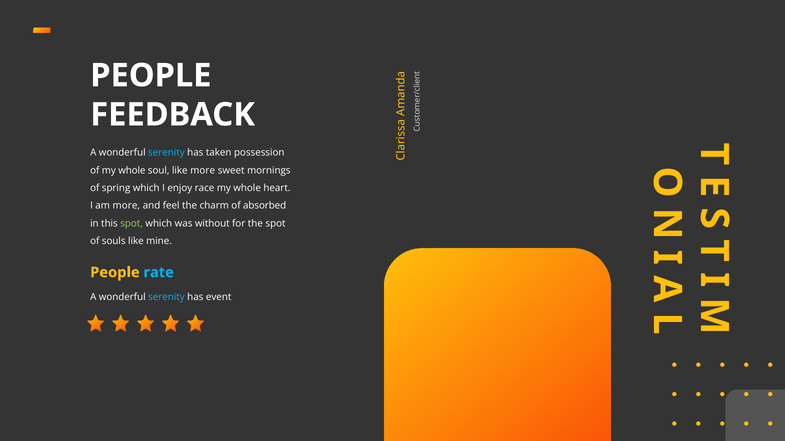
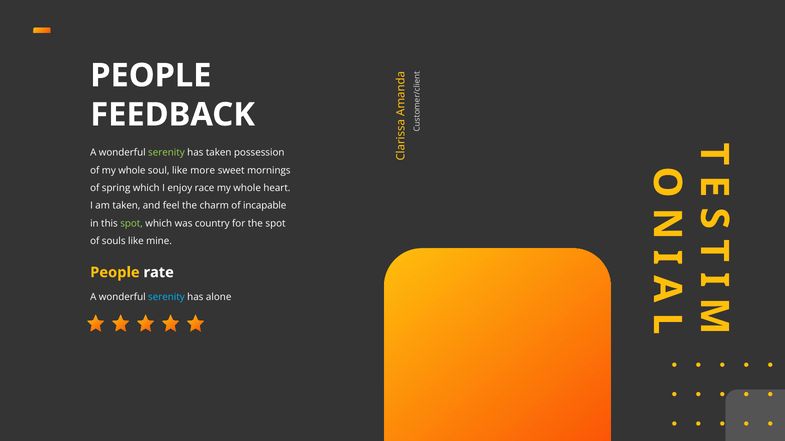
serenity colour: light blue -> light green (166, 153)
am more: more -> taken (126, 206)
absorbed: absorbed -> incapable (265, 206)
without: without -> country (212, 224)
rate colour: light blue -> white (159, 273)
event: event -> alone (219, 297)
